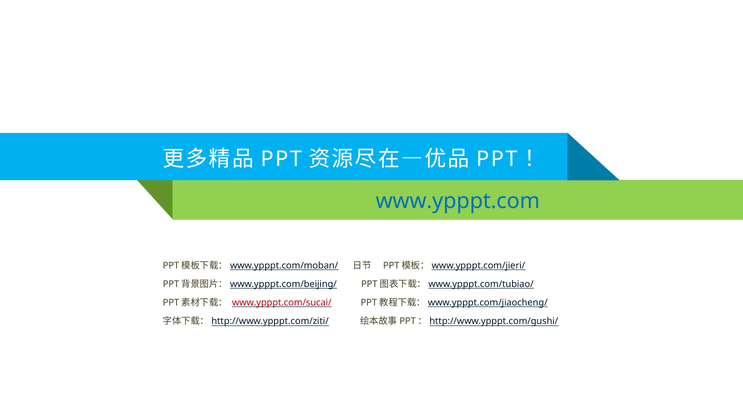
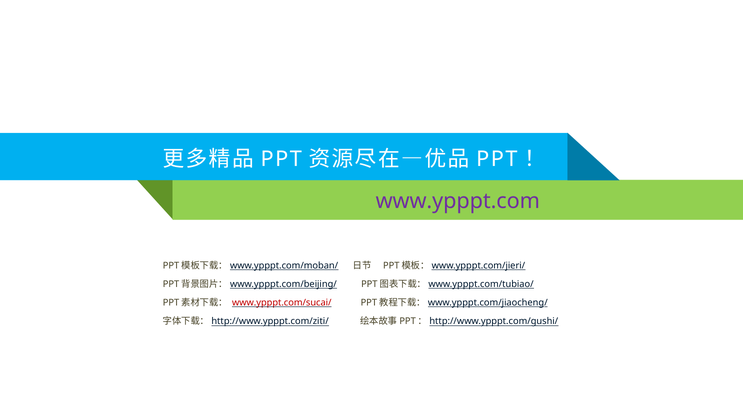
www.ypppt.com colour: blue -> purple (458, 201)
